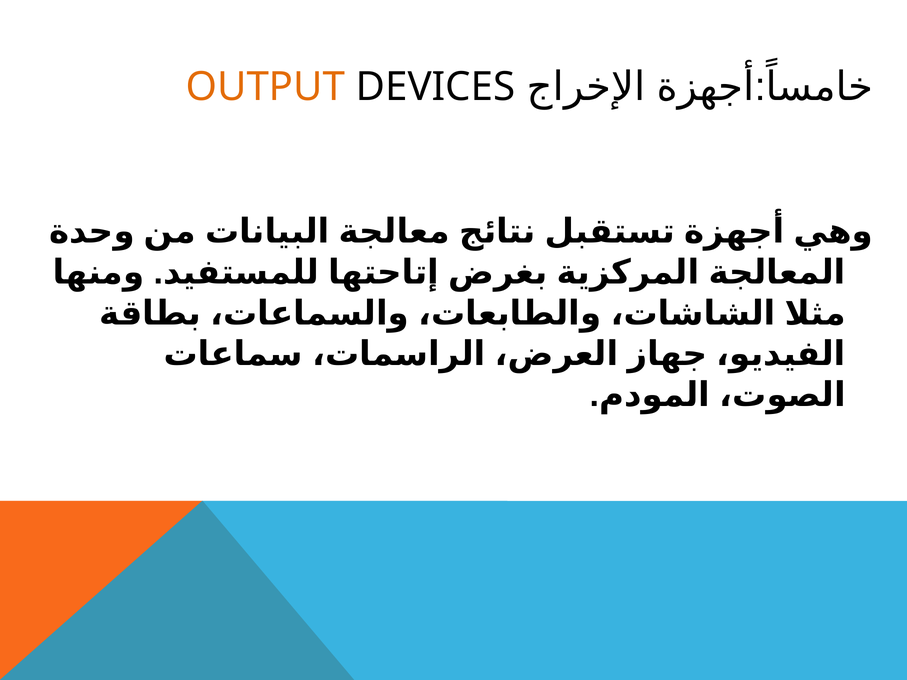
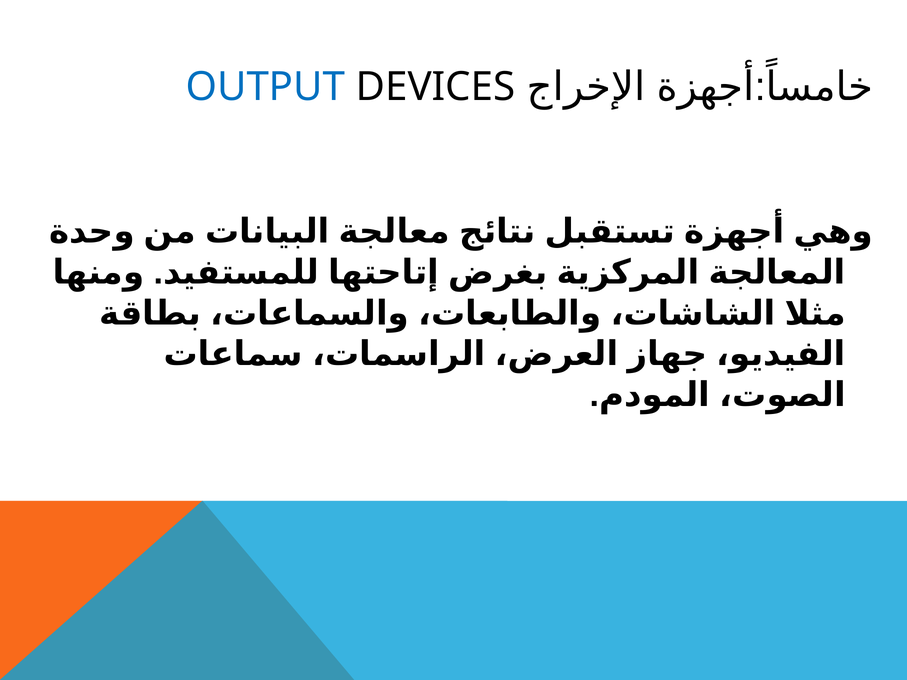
OUTPUT colour: orange -> blue (265, 87)
